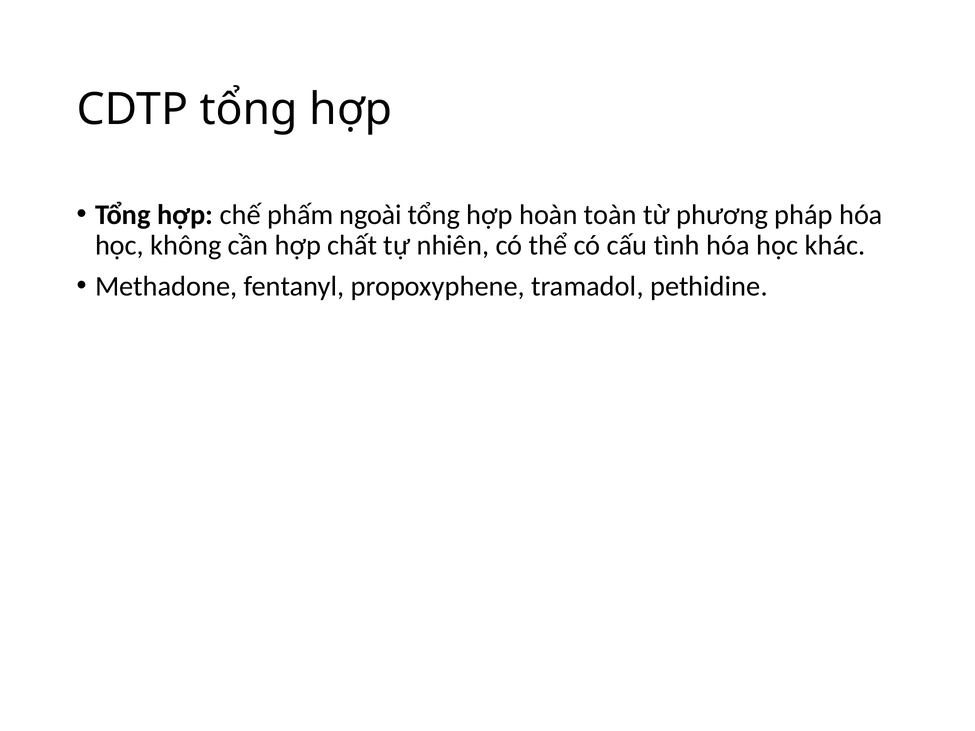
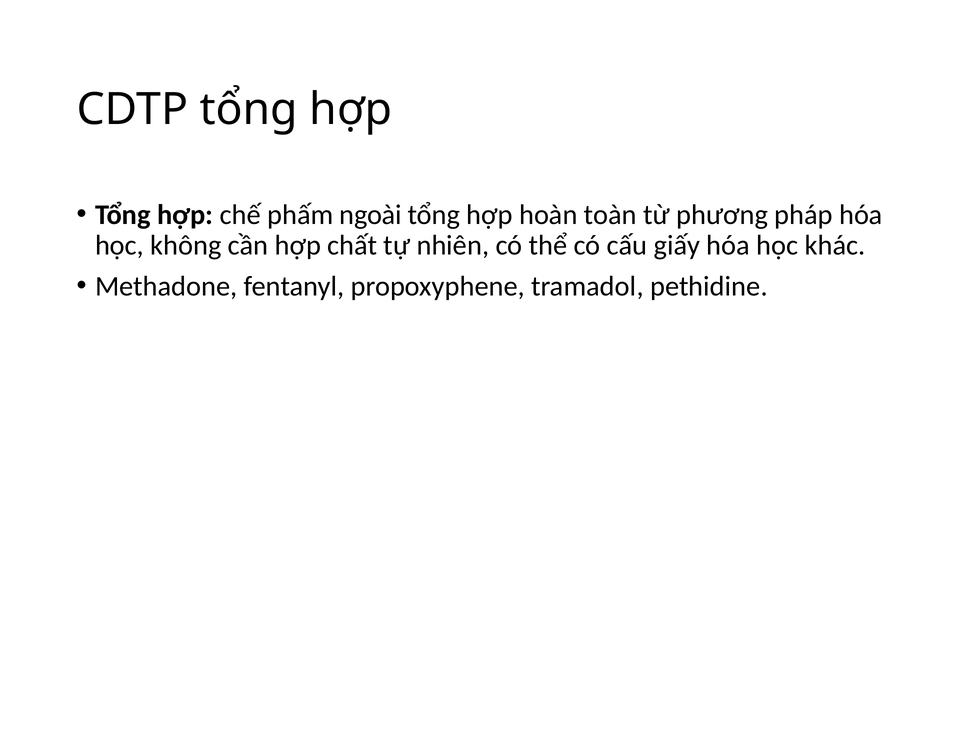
tình: tình -> giấy (677, 245)
